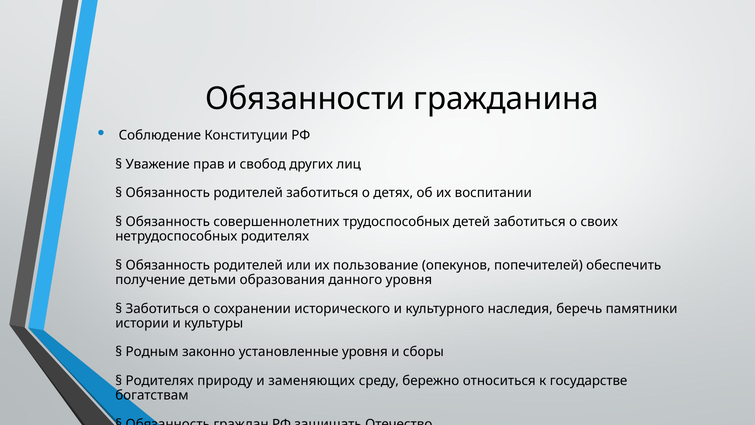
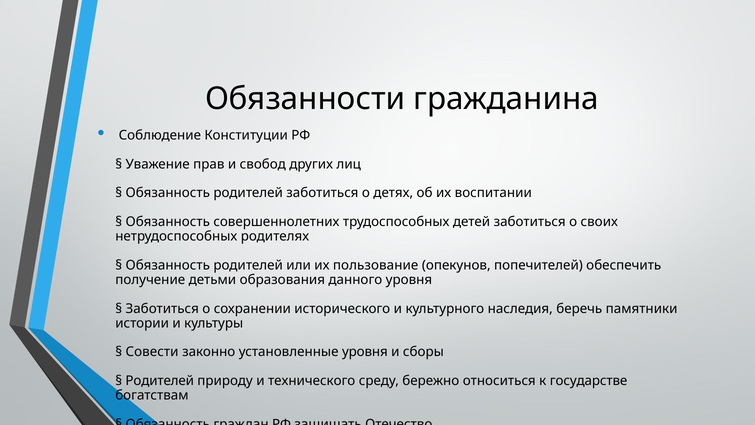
Родным: Родным -> Совести (152, 352)
Родителях: Родителях -> Родителей (160, 381)
заменяющих: заменяющих -> технического (312, 381)
